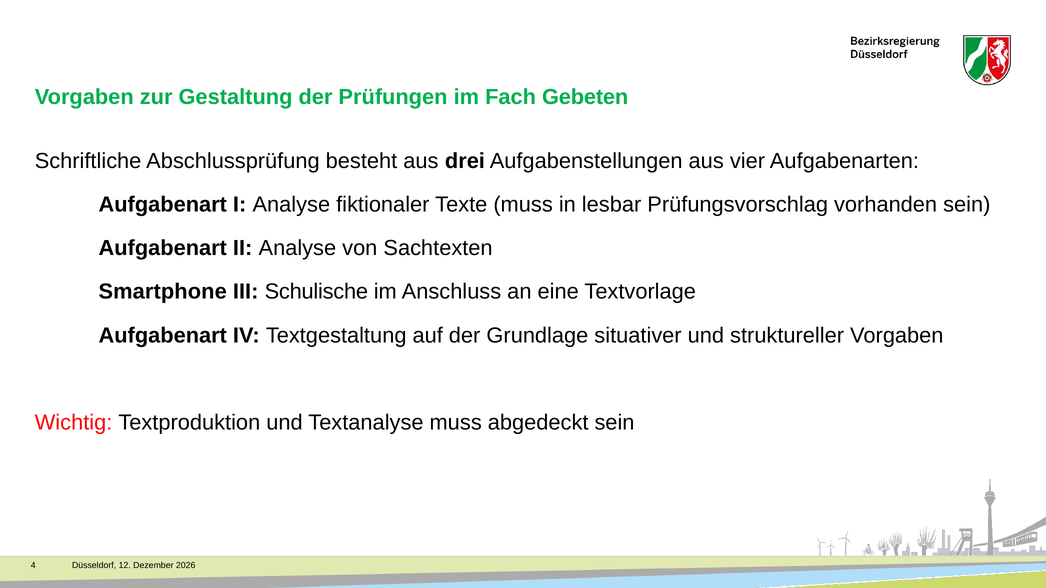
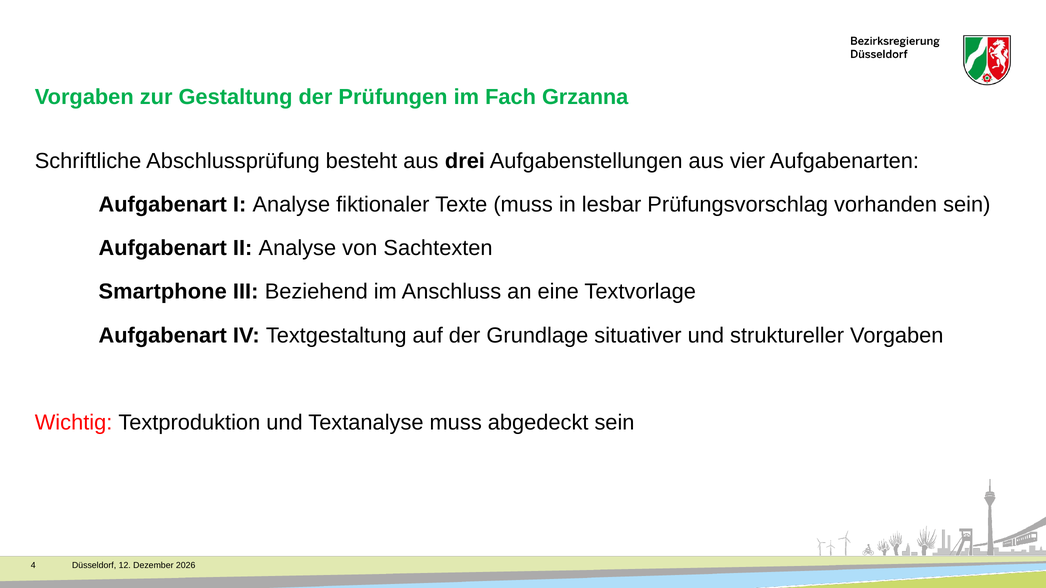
Gebeten: Gebeten -> Grzanna (585, 97)
Schulische: Schulische -> Beziehend (316, 292)
